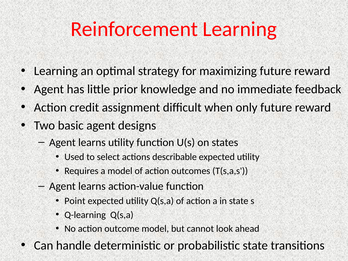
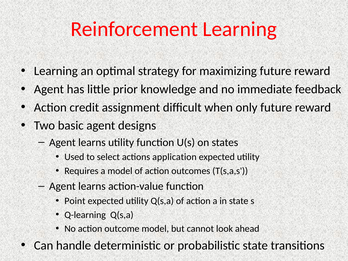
describable: describable -> application (174, 157)
